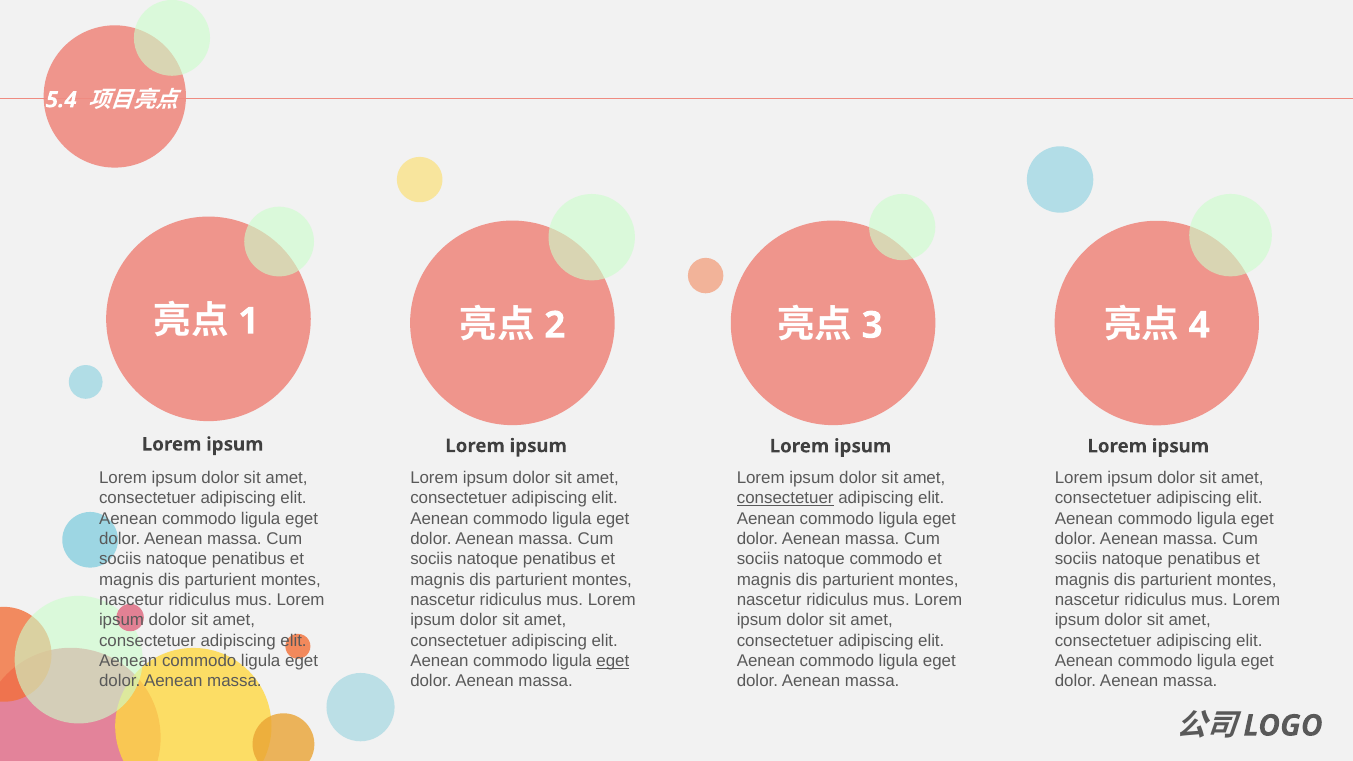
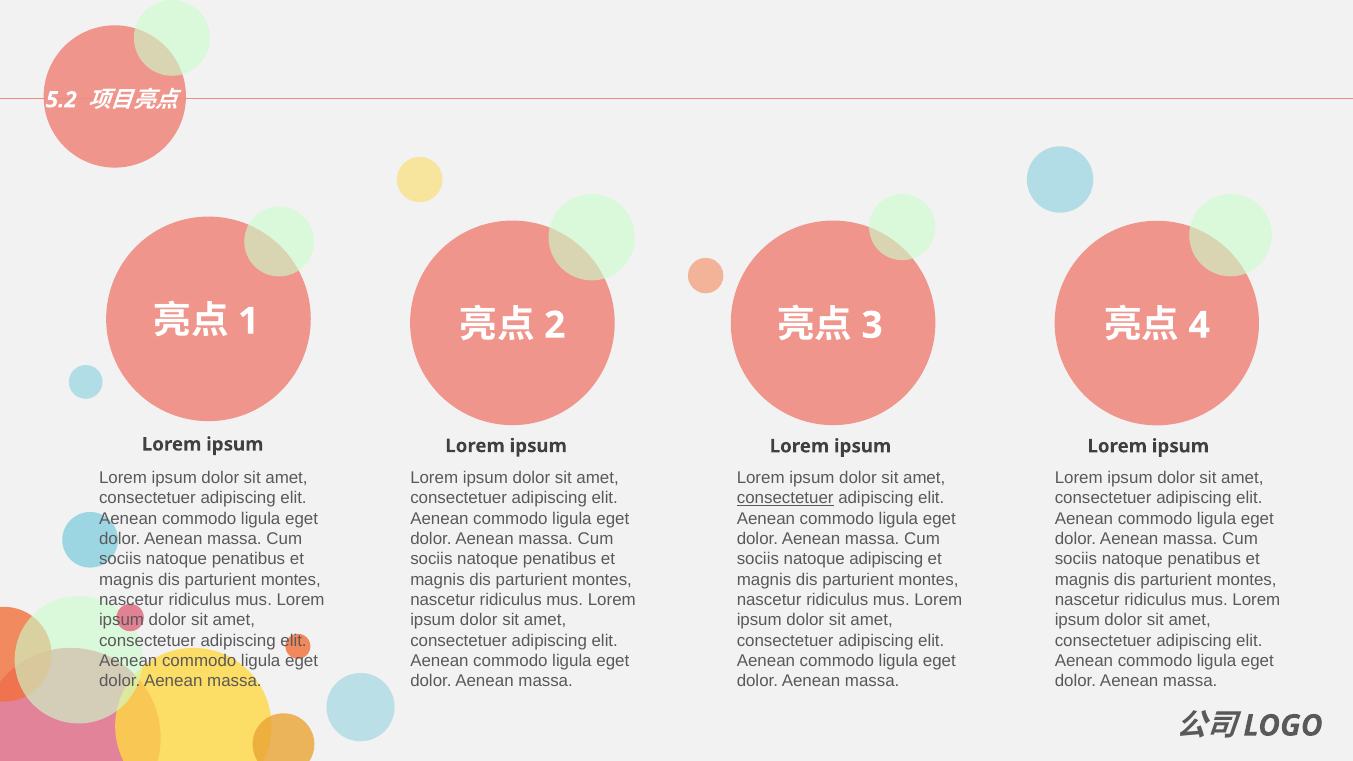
5.4: 5.4 -> 5.2 (61, 100)
natoque commodo: commodo -> adipiscing (886, 559)
eget underline: present -> none (613, 661)
